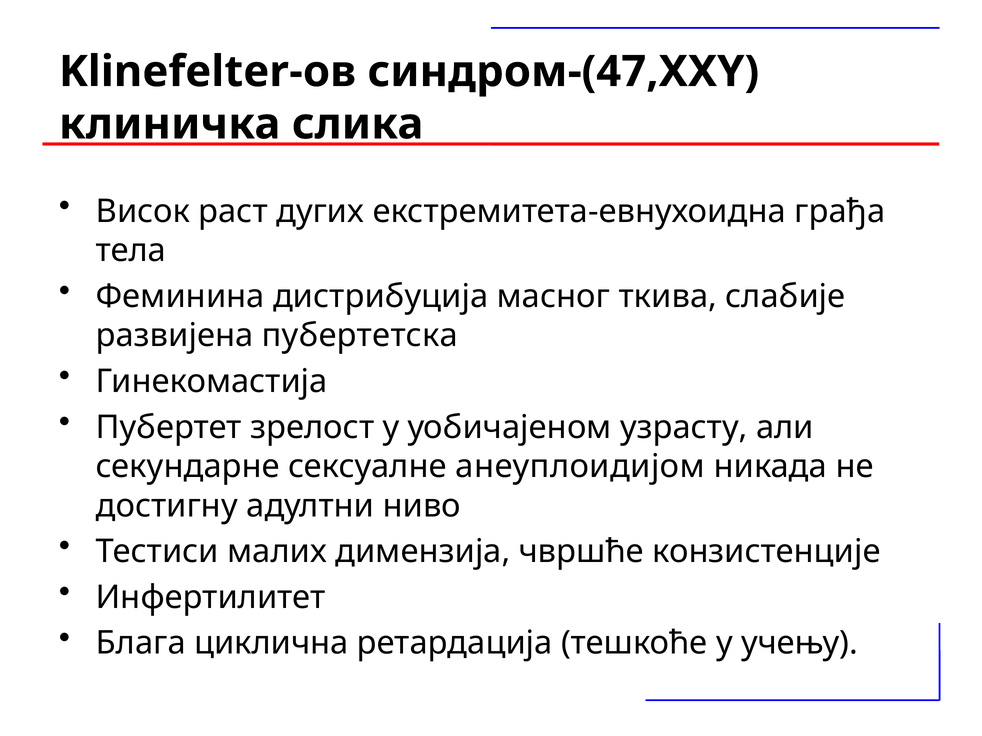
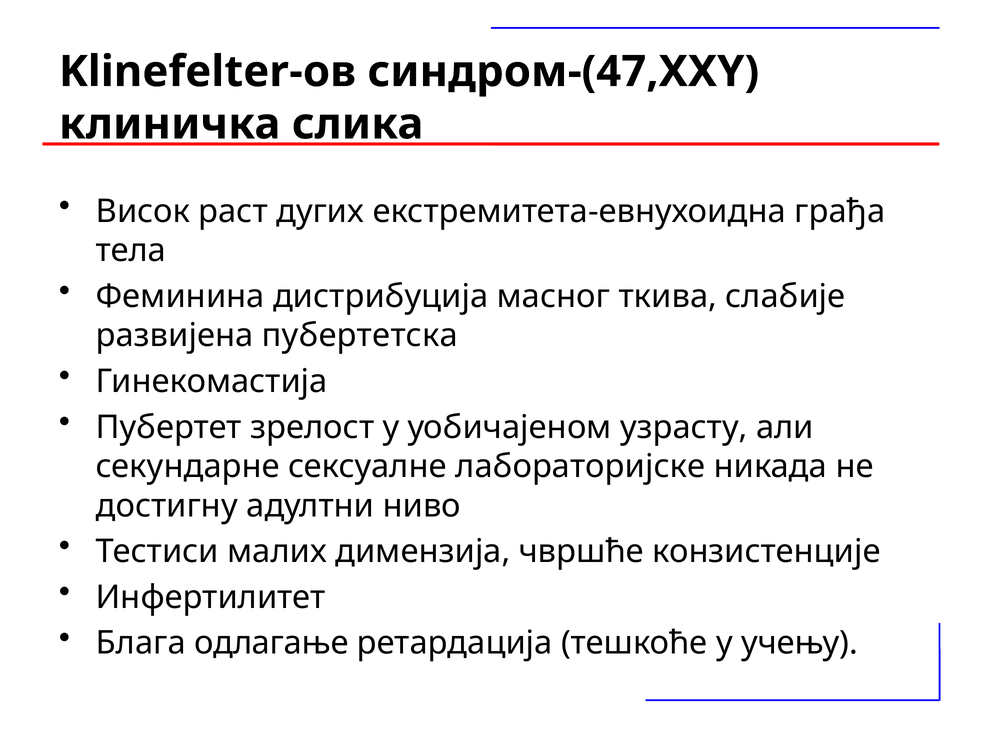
aнеуплоидијом: aнеуплоидијом -> лабораторијске (580, 467)
циклична: циклична -> одлагање (271, 643)
